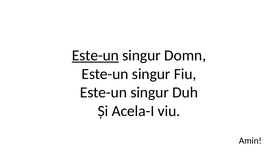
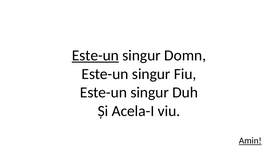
Amin underline: none -> present (250, 141)
